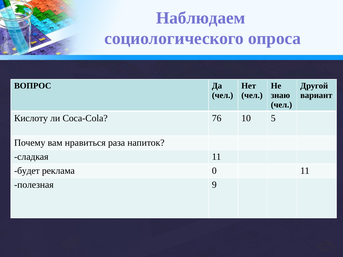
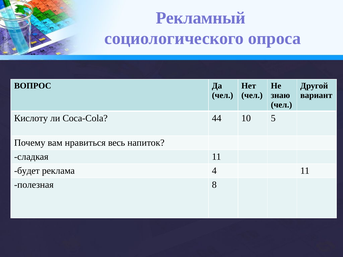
Наблюдаем: Наблюдаем -> Рекламный (201, 18)
76: 76 -> 44 (217, 118)
раза: раза -> весь (117, 143)
0: 0 -> 4 (214, 171)
9: 9 -> 8 (214, 185)
